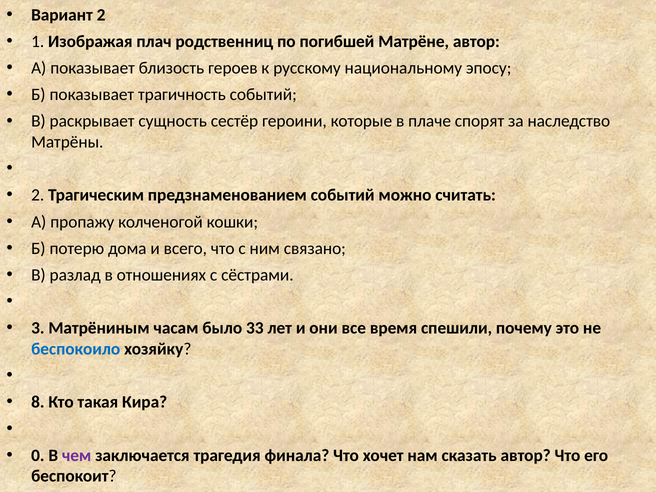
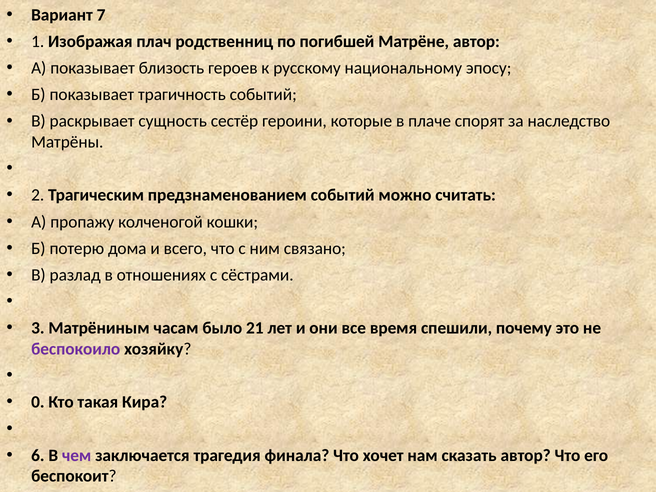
Вариант 2: 2 -> 7 (101, 15)
33: 33 -> 21 (255, 328)
беспокоило colour: blue -> purple (76, 349)
8: 8 -> 0 (38, 402)
0: 0 -> 6 (38, 455)
